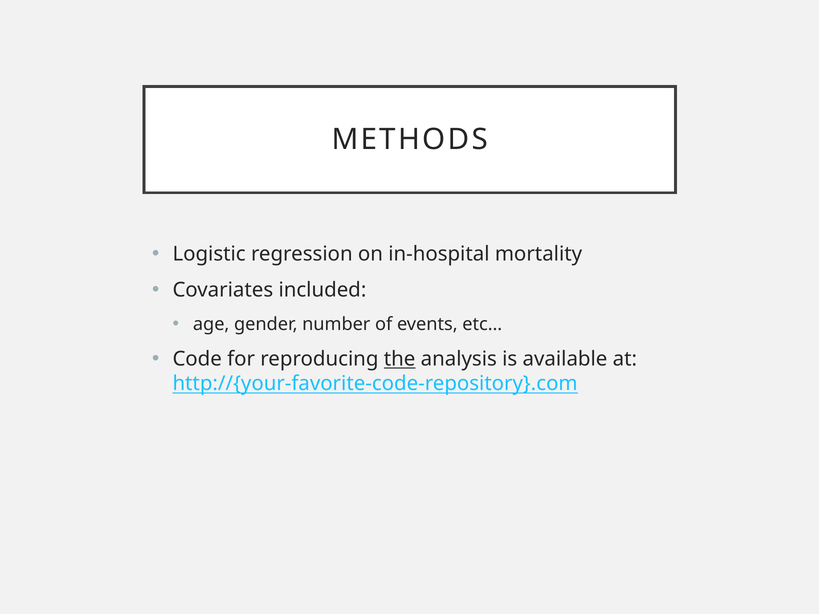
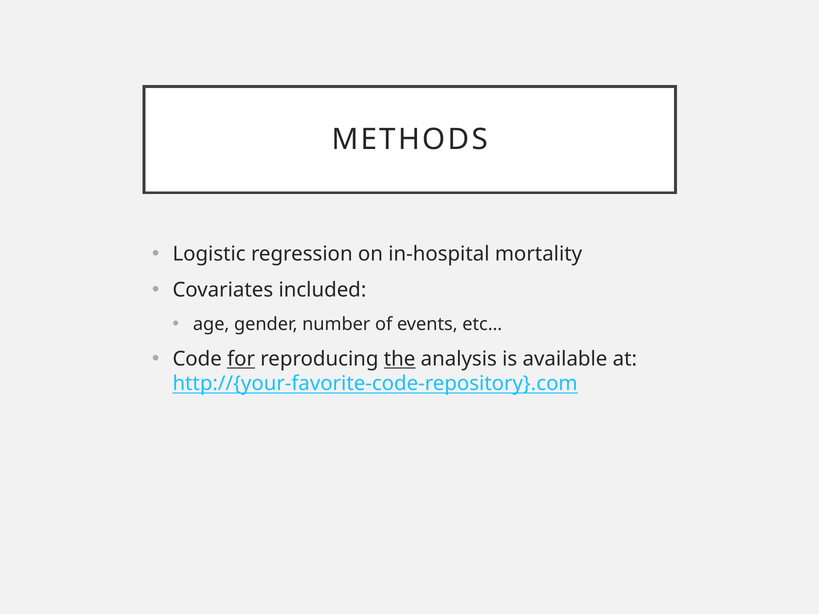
for underline: none -> present (241, 359)
